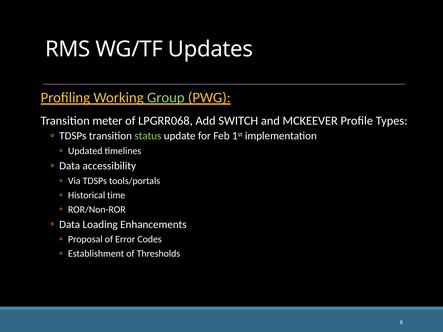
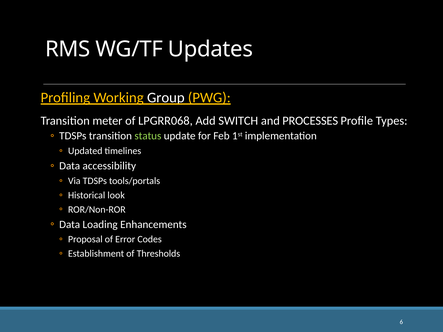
Group colour: light green -> white (166, 98)
MCKEEVER: MCKEEVER -> PROCESSES (310, 121)
time: time -> look (116, 195)
